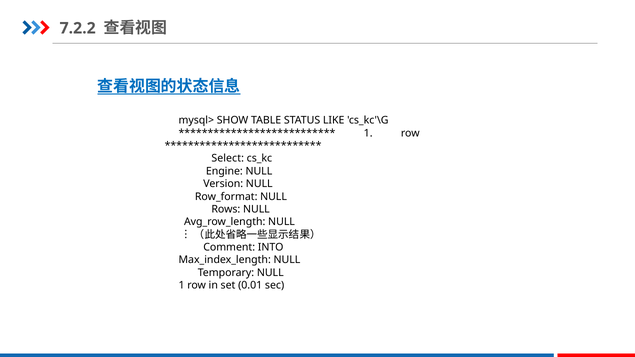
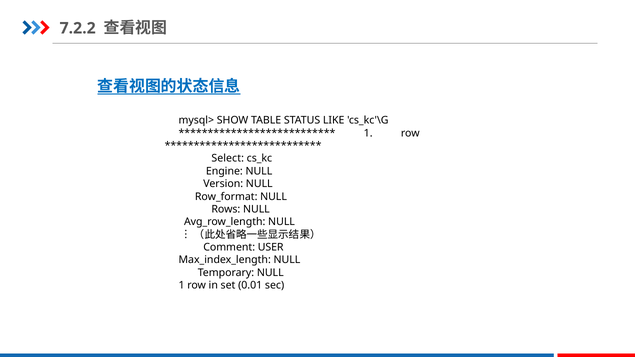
INTO: INTO -> USER (271, 248)
